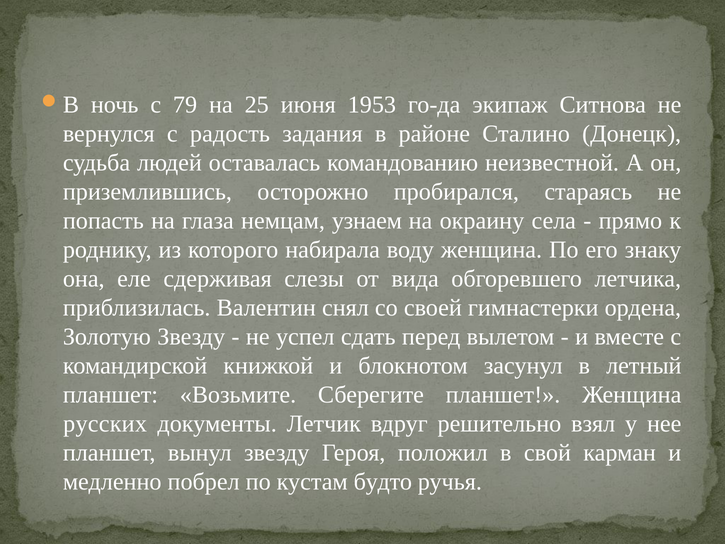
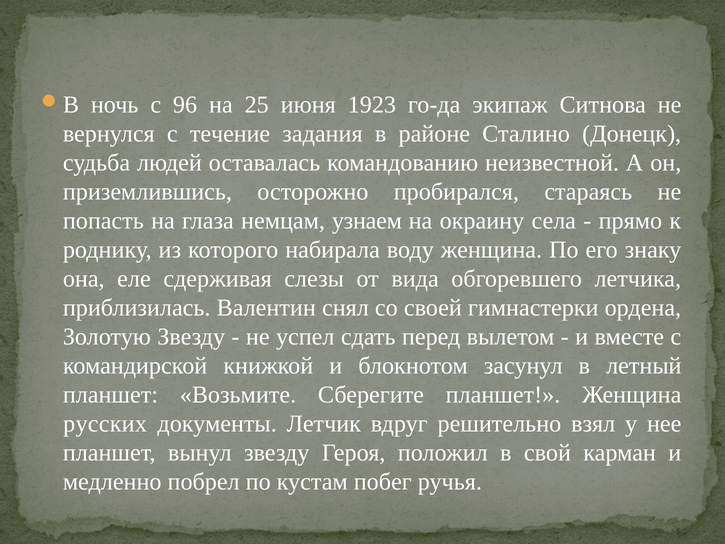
79: 79 -> 96 (185, 105)
1953: 1953 -> 1923 (372, 105)
радость: радость -> течение (230, 134)
будто: будто -> побег (383, 482)
